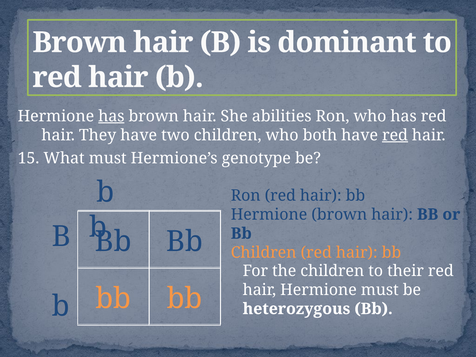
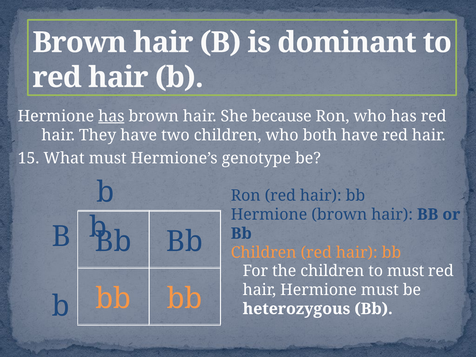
abilities: abilities -> because (282, 116)
red underline: present -> none (395, 135)
to their: their -> must (406, 271)
